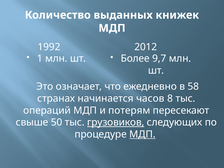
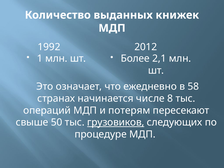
9,7: 9,7 -> 2,1 (159, 59)
часов: часов -> числе (150, 98)
МДП underline: present -> none (142, 134)
